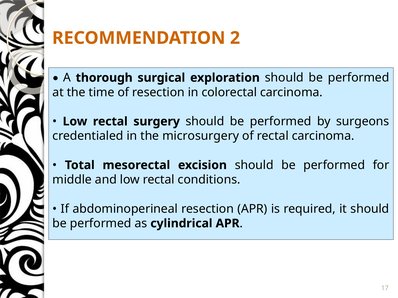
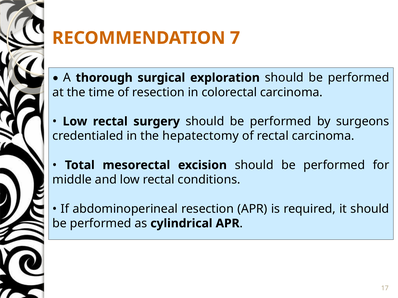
2: 2 -> 7 (235, 38)
microsurgery: microsurgery -> hepatectomy (201, 136)
